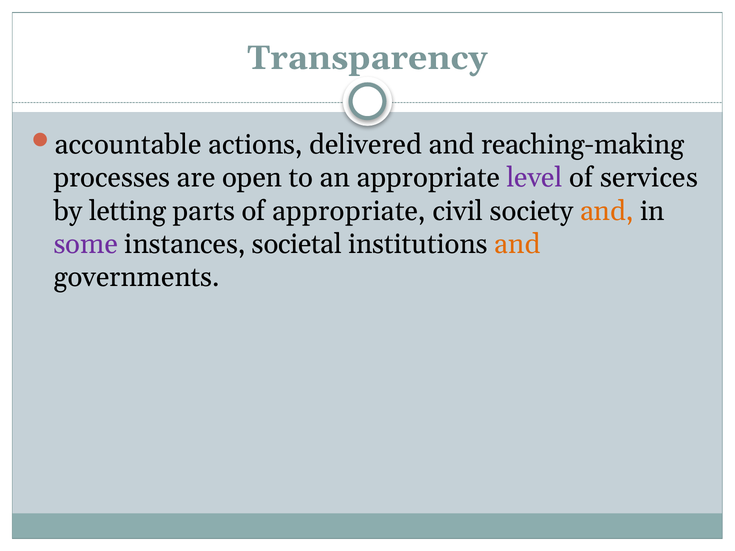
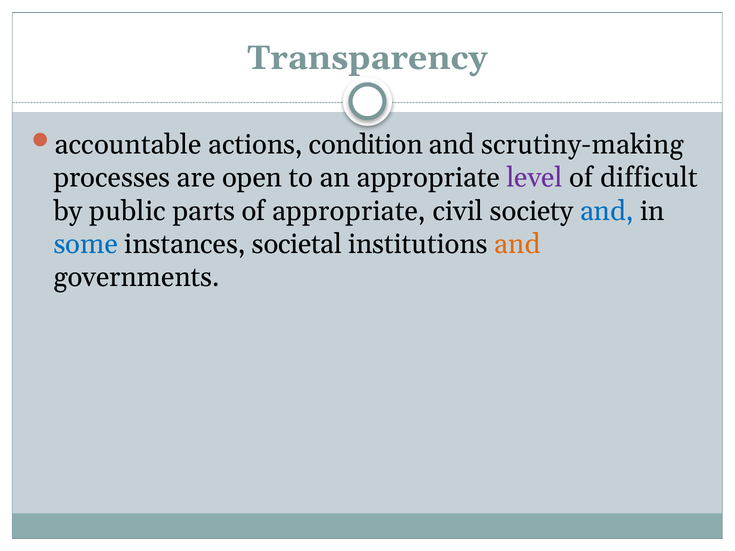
delivered: delivered -> condition (366, 145)
reaching-making: reaching-making -> scrutiny-making (582, 145)
services: services -> difficult (649, 178)
letting: letting -> public (127, 211)
and colour: orange -> blue (607, 211)
some colour: purple -> blue (86, 244)
